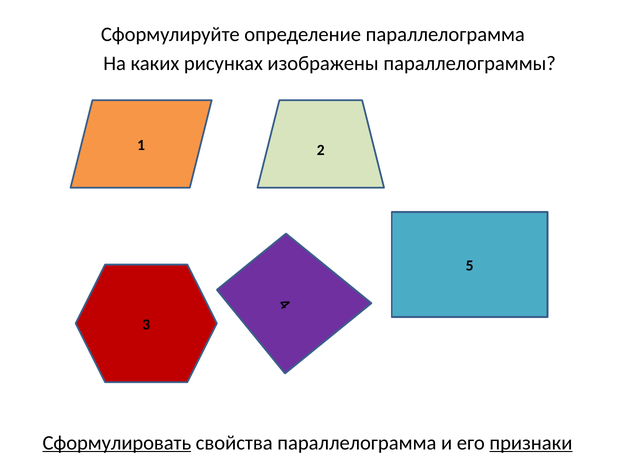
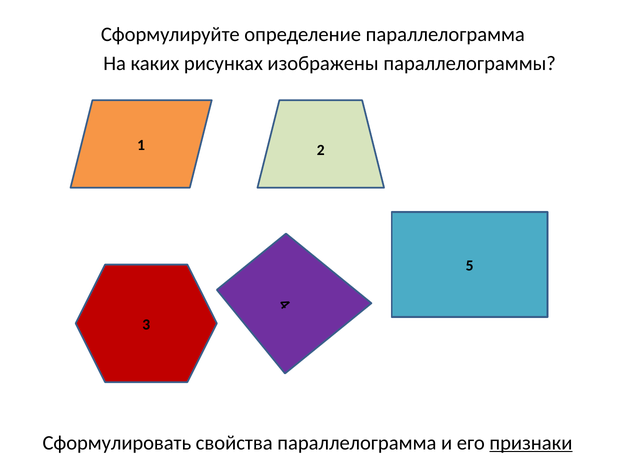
Сформулировать underline: present -> none (117, 443)
